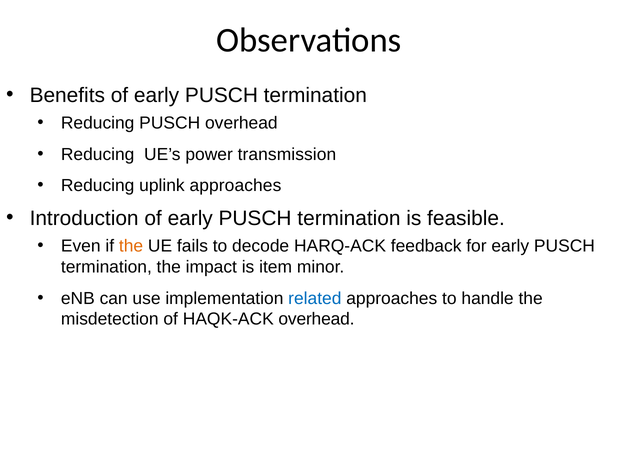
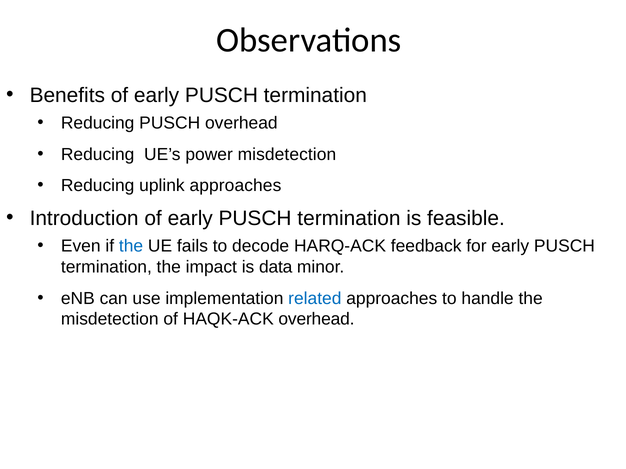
power transmission: transmission -> misdetection (287, 155)
the colour: orange -> blue (131, 246)
item: item -> data (276, 267)
